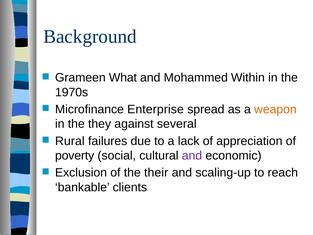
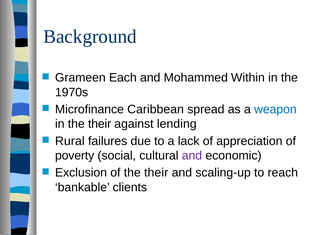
What: What -> Each (123, 78)
Enterprise: Enterprise -> Caribbean (156, 109)
weapon colour: orange -> blue (275, 109)
in the they: they -> their (100, 124)
several: several -> lending (177, 124)
